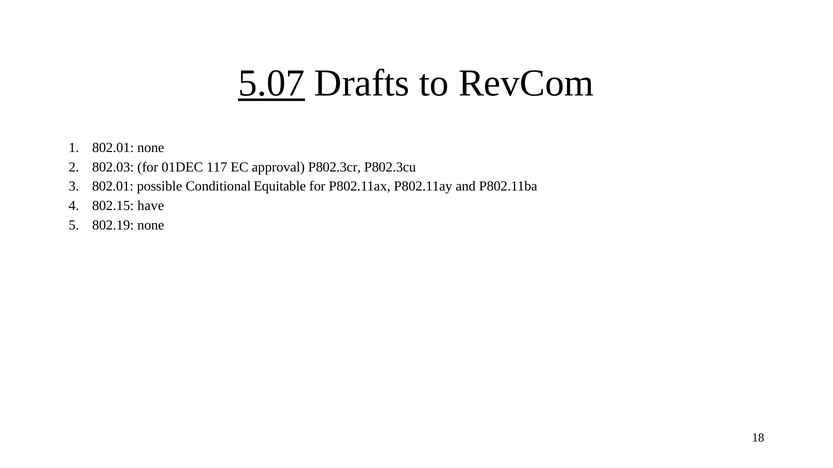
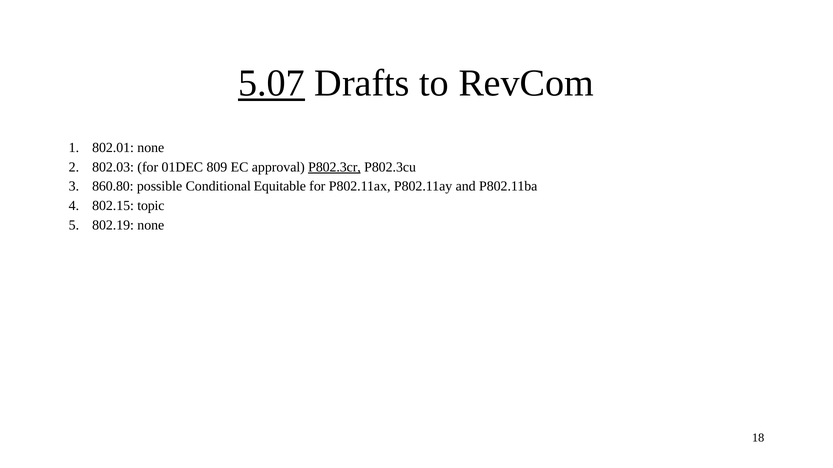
117: 117 -> 809 (217, 167)
P802.3cr underline: none -> present (335, 167)
802.01: 802.01 -> 860.80 (113, 187)
have: have -> topic (151, 206)
